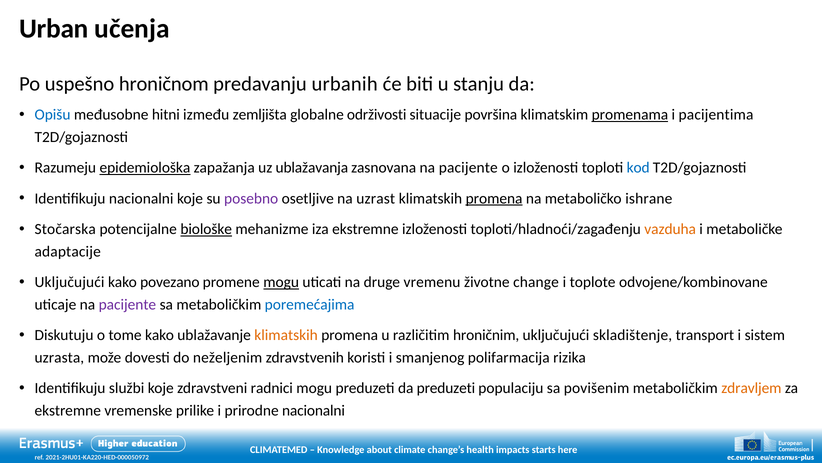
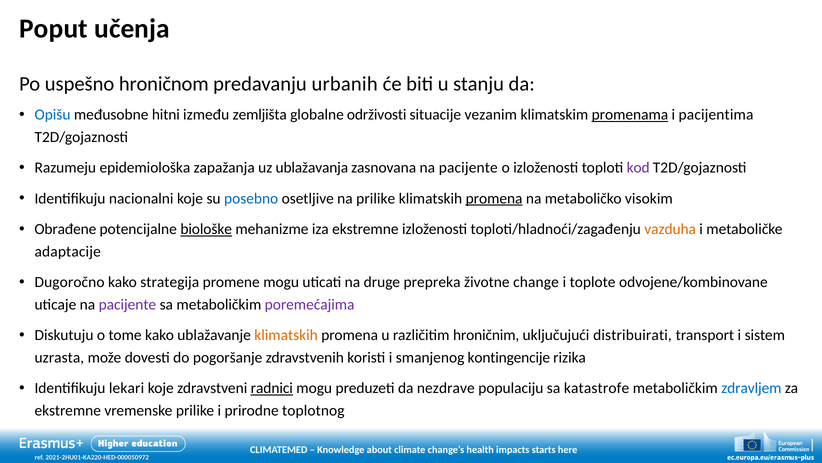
Urban: Urban -> Poput (54, 29)
površina: površina -> vezanim (491, 115)
epidemiološka underline: present -> none (145, 168)
kod colour: blue -> purple (638, 168)
posebno colour: purple -> blue (251, 198)
na uzrast: uzrast -> prilike (376, 198)
ishrane: ishrane -> visokim (649, 198)
Stočarska: Stočarska -> Obrađene (65, 229)
Uključujući: Uključujući -> Dugoročno (70, 282)
povezano: povezano -> strategija (170, 282)
mogu underline: present -> none (281, 282)
vremenu: vremenu -> prepreka (432, 282)
poremećajima colour: blue -> purple (310, 304)
skladištenje: skladištenje -> distribuirati (632, 335)
neželjenim: neželjenim -> pogoršanje (228, 357)
polifarmacija: polifarmacija -> kontingencije (509, 357)
službi: službi -> lekari (127, 388)
radnici underline: none -> present (272, 388)
da preduzeti: preduzeti -> nezdrave (446, 388)
povišenim: povišenim -> katastrofe (597, 388)
zdravljem colour: orange -> blue (751, 388)
prirodne nacionalni: nacionalni -> toplotnog (313, 410)
